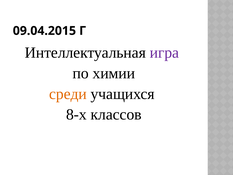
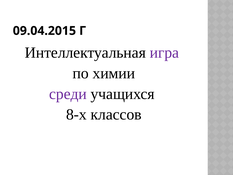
среди colour: orange -> purple (68, 94)
